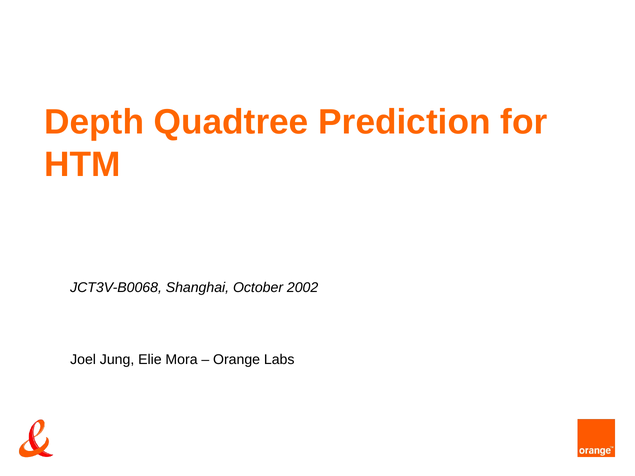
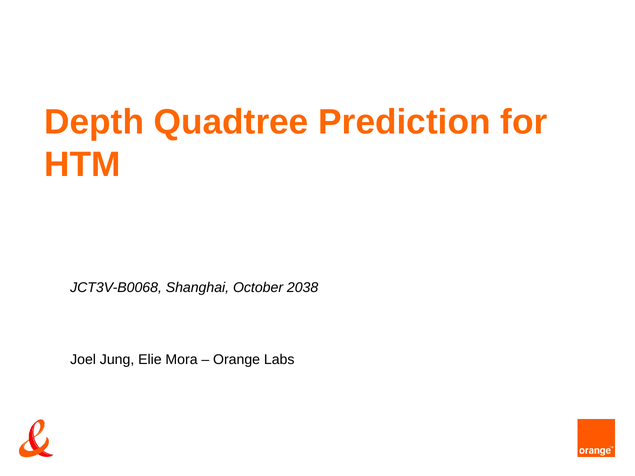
2002: 2002 -> 2038 (303, 288)
